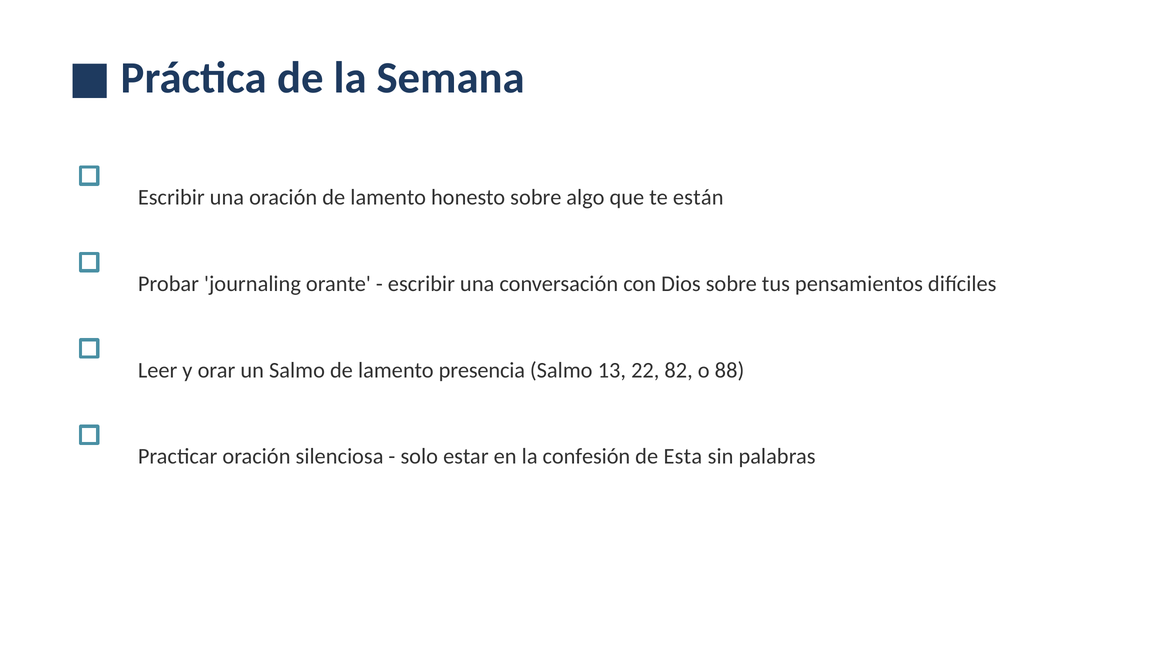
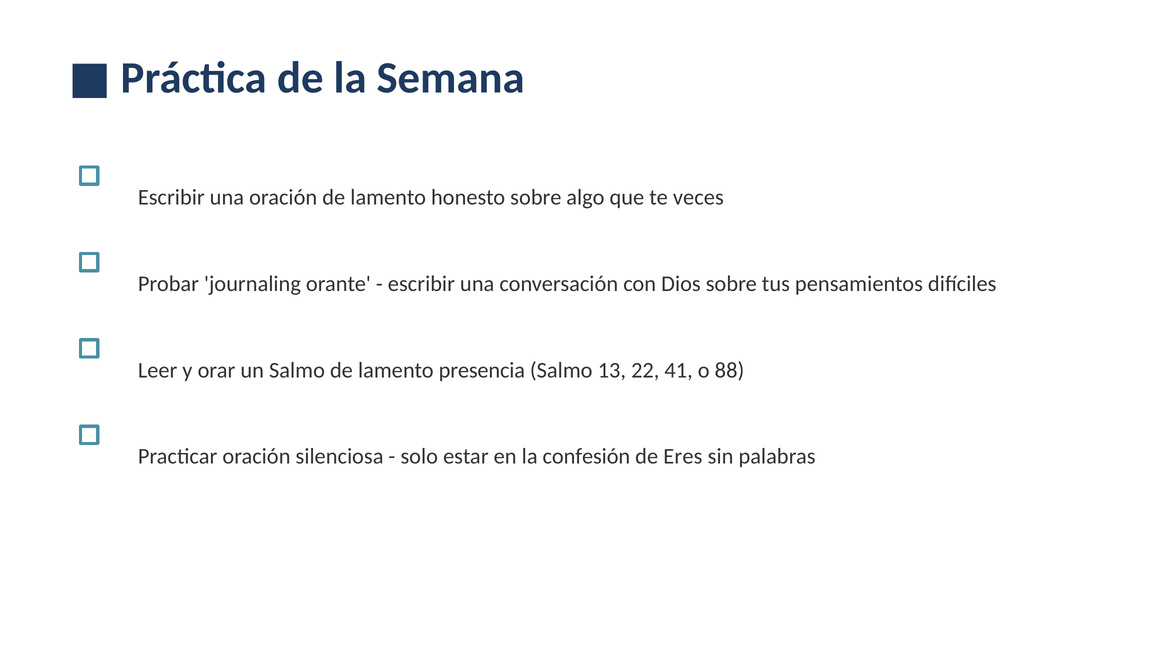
están: están -> veces (698, 197)
82: 82 -> 41 (679, 370)
Esta: Esta -> Eres (683, 456)
